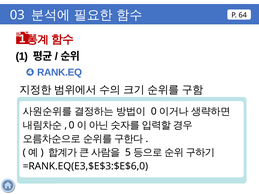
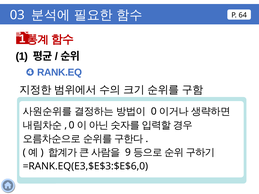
5: 5 -> 9 (128, 153)
